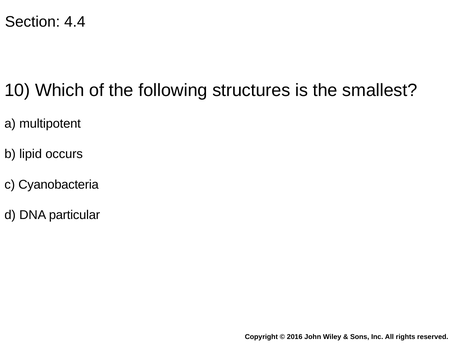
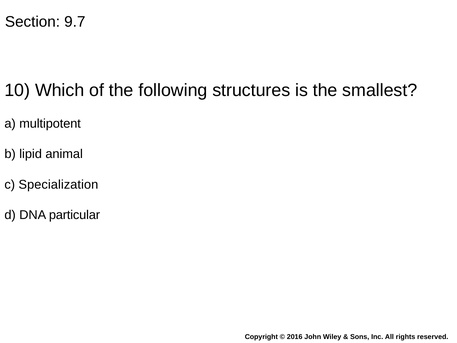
4.4: 4.4 -> 9.7 (75, 22)
occurs: occurs -> animal (64, 154)
Cyanobacteria: Cyanobacteria -> Specialization (58, 184)
